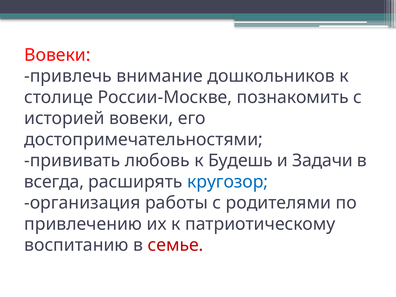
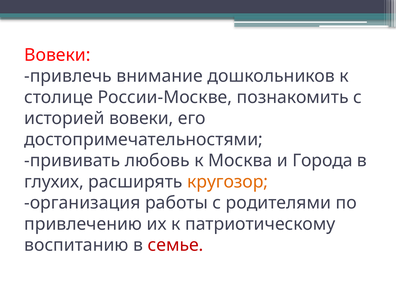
Будешь: Будешь -> Москва (240, 161)
Задачи: Задачи -> Города (322, 161)
всегда: всегда -> глухих (54, 182)
кругозор colour: blue -> orange (228, 182)
